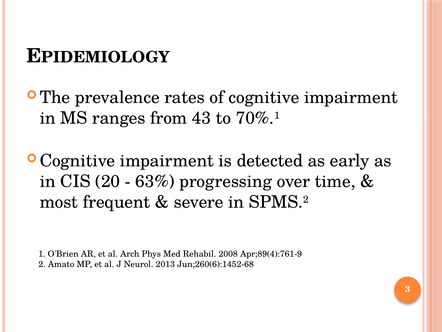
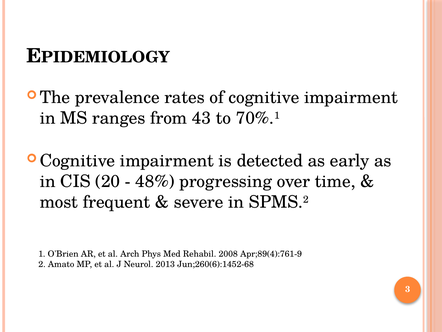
63%: 63% -> 48% (155, 181)
